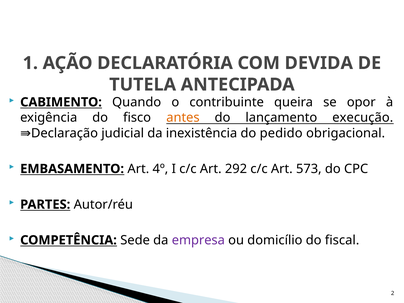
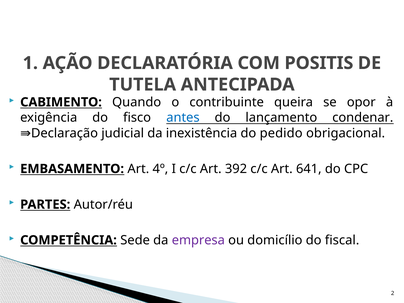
DEVIDA: DEVIDA -> POSITIS (319, 63)
antes colour: orange -> blue (183, 118)
execução: execução -> condenar (363, 118)
292: 292 -> 392 (236, 169)
573: 573 -> 641 (309, 169)
